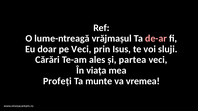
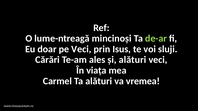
vrăjmașul: vrăjmașul -> mincinoși (112, 39)
de-ar colour: pink -> light green (156, 39)
și partea: partea -> alături (133, 60)
Profeți: Profeți -> Carmel (57, 81)
Ta munte: munte -> alături (99, 81)
